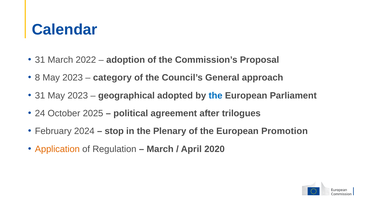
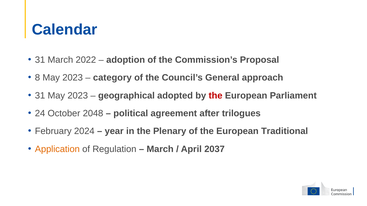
the colour: blue -> red (216, 96)
2025: 2025 -> 2048 (93, 114)
stop: stop -> year (114, 131)
Promotion: Promotion -> Traditional (285, 131)
2020: 2020 -> 2037 (215, 149)
